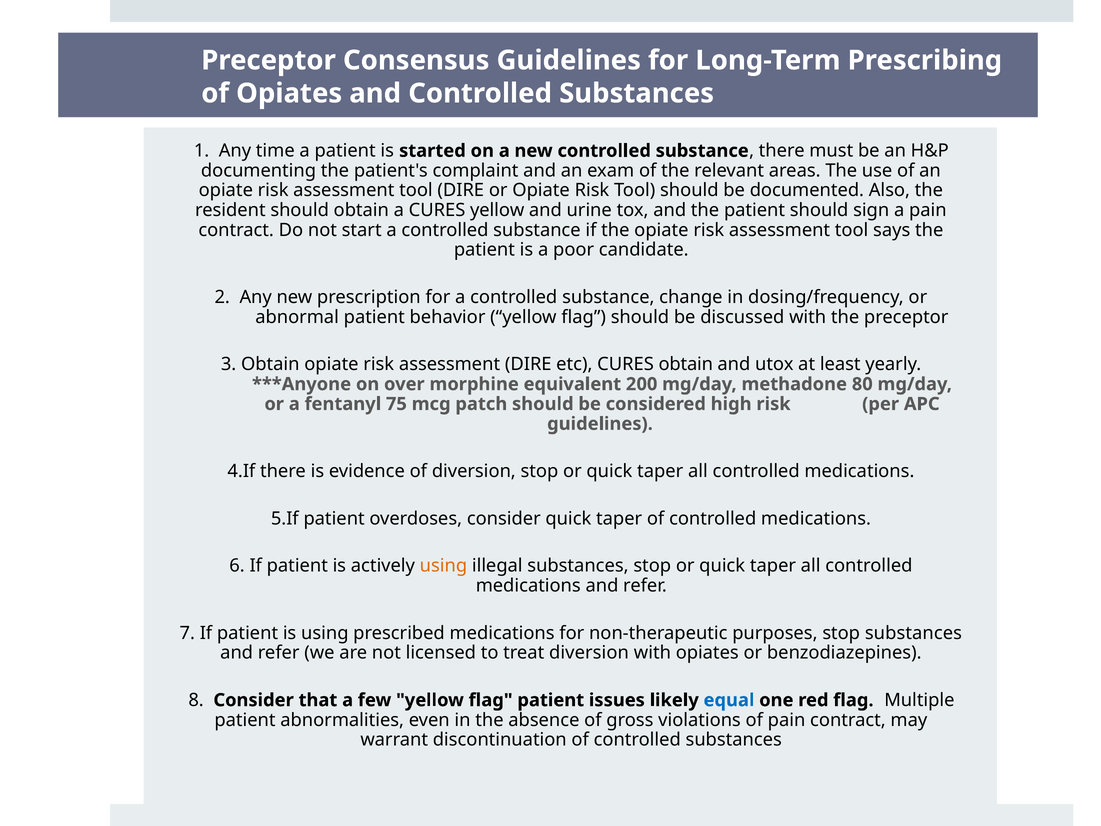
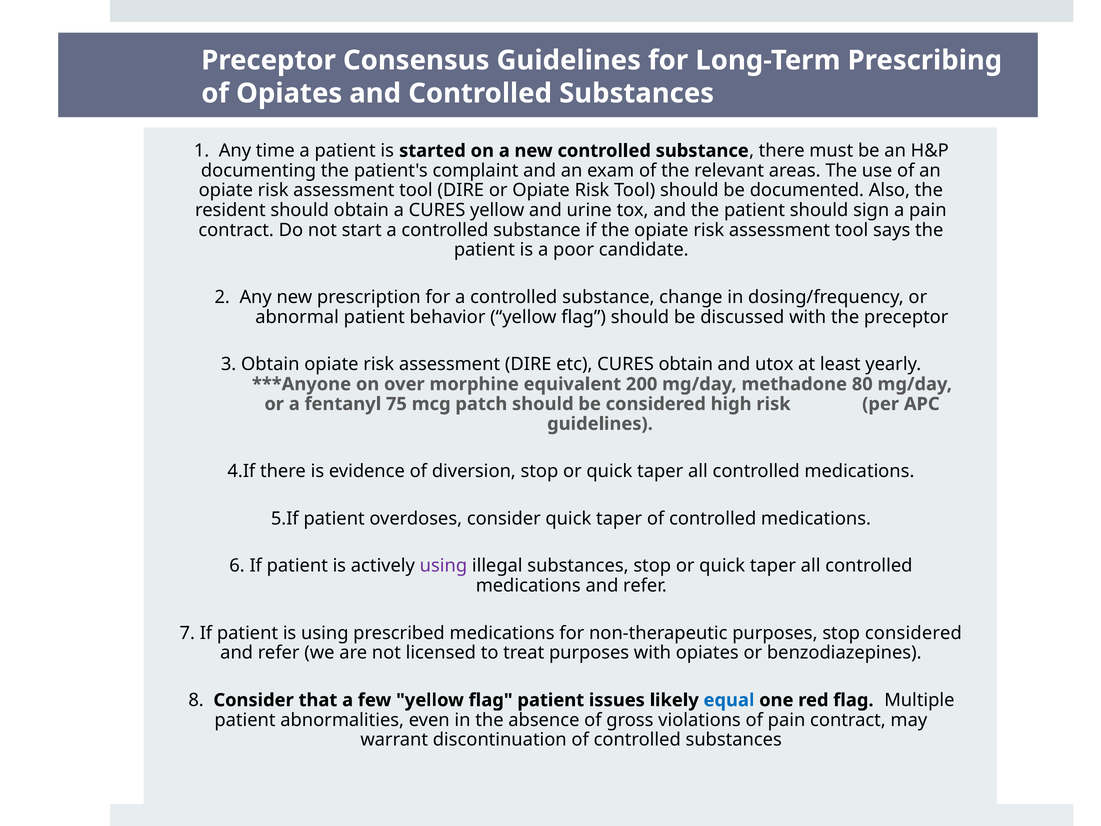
using colour: orange -> purple (443, 566)
stop substances: substances -> considered (913, 633)
treat diversion: diversion -> purposes (589, 653)
